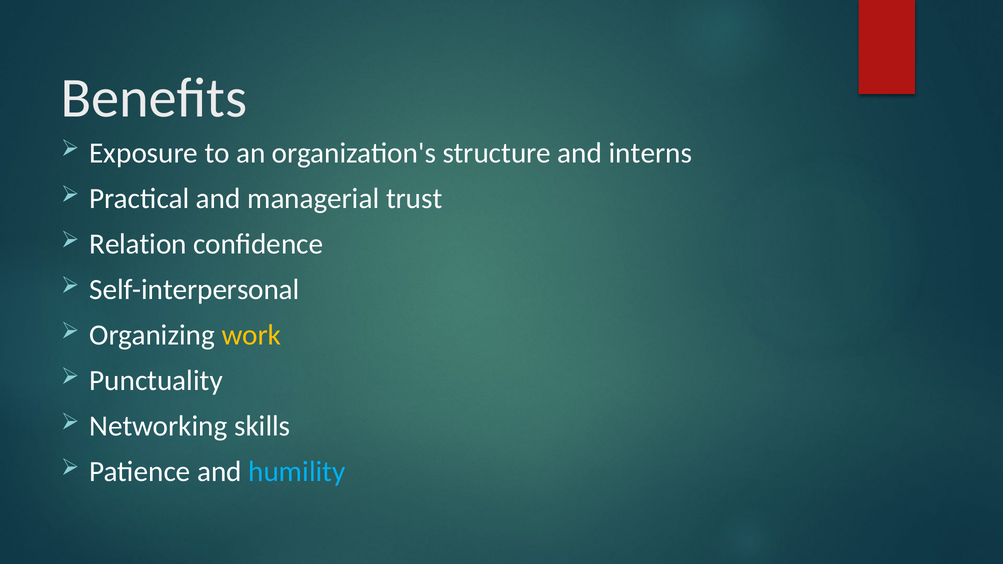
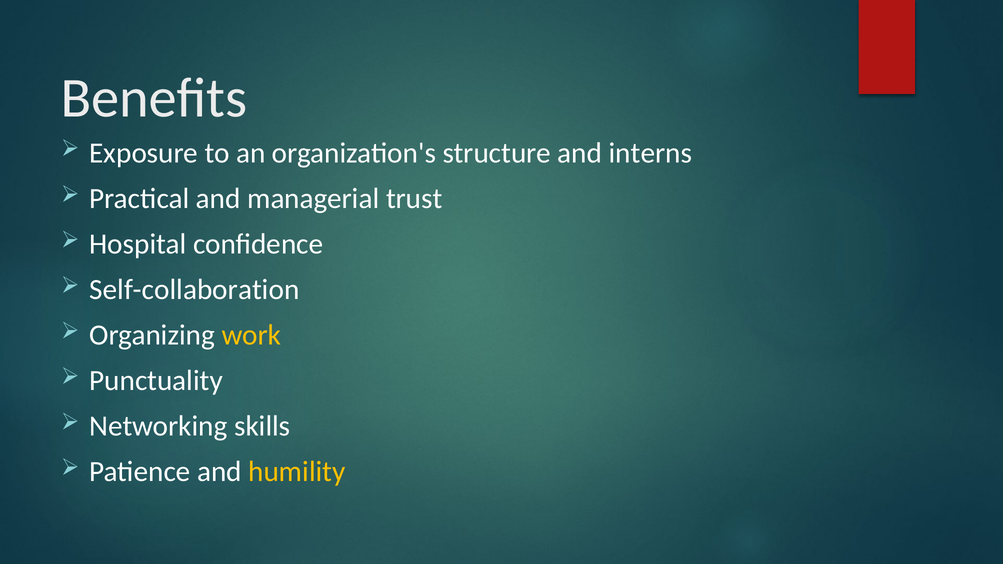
Relation: Relation -> Hospital (138, 244)
Self-interpersonal: Self-interpersonal -> Self-collaboration (194, 290)
humility colour: light blue -> yellow (297, 472)
